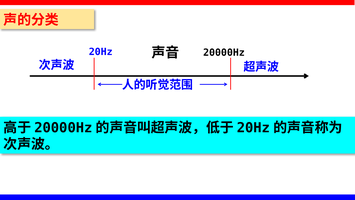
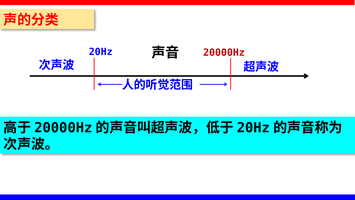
20000Hz colour: black -> red (224, 53)
